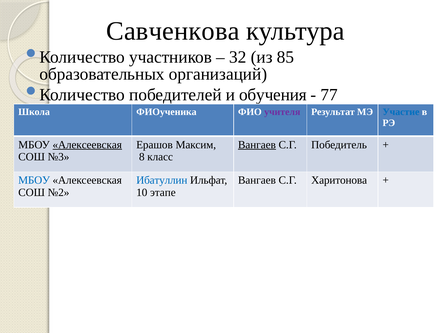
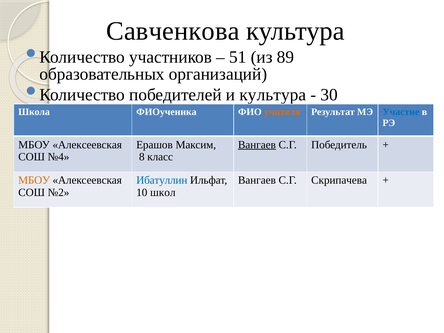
32: 32 -> 51 (238, 57)
85: 85 -> 89 (285, 57)
и обучения: обучения -> культура (273, 95)
77: 77 -> 30 (329, 95)
учителя colour: purple -> orange (282, 112)
Алексеевская underline: present -> none (87, 145)
№3: №3 -> №4 (59, 157)
МБОУ colour: blue -> orange (34, 180)
Харитонова: Харитонова -> Скрипачева (339, 180)
этапе: этапе -> школ (163, 193)
